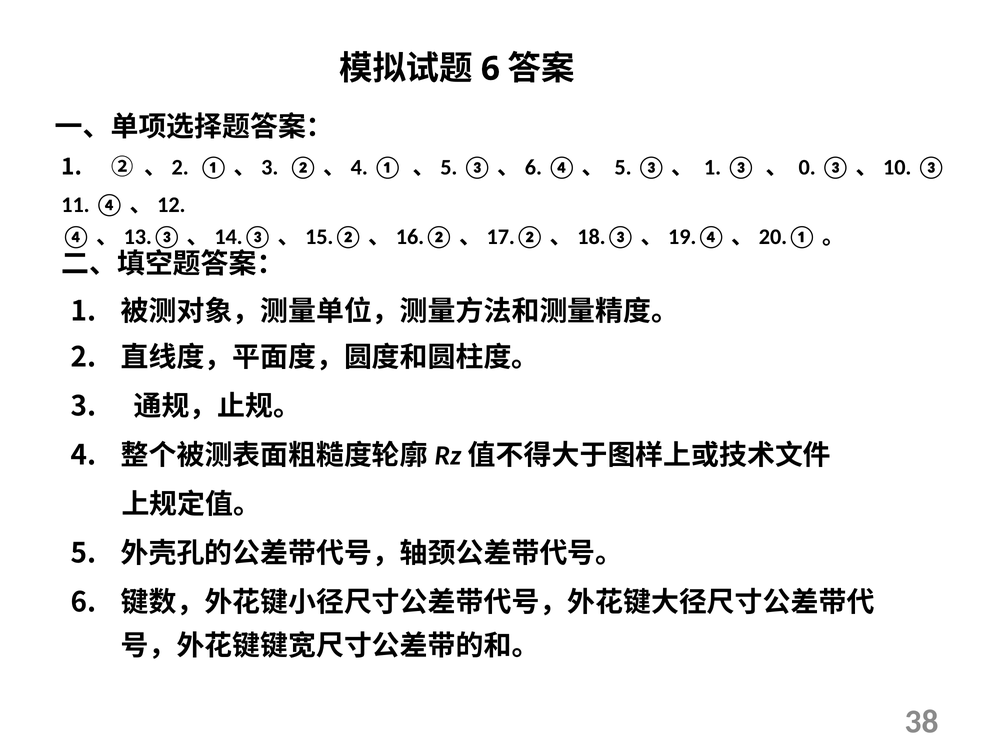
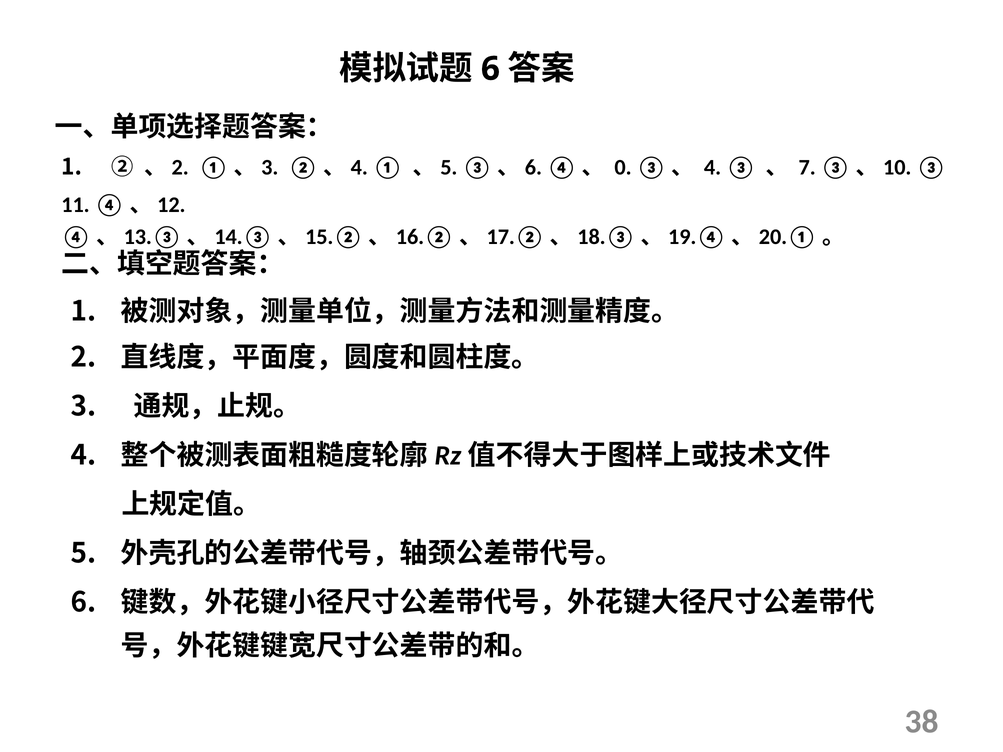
④、 5: 5 -> 0 (623, 167)
③、 1: 1 -> 4 (713, 167)
0: 0 -> 7 (807, 167)
